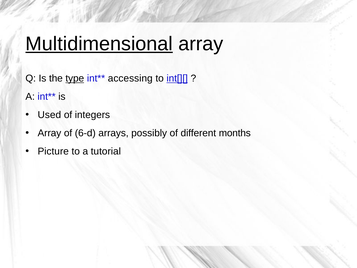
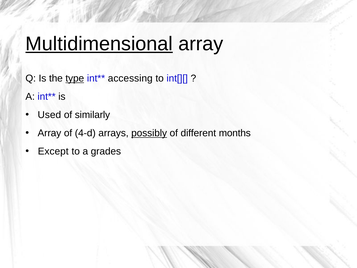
int[][ underline: present -> none (177, 78)
integers: integers -> similarly (92, 115)
6-d: 6-d -> 4-d (85, 133)
possibly underline: none -> present (149, 133)
Picture: Picture -> Except (53, 151)
tutorial: tutorial -> grades (106, 151)
